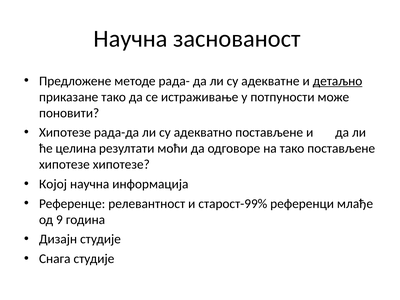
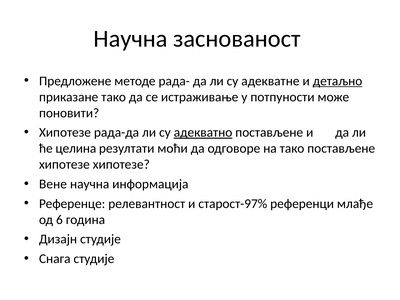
адекватно underline: none -> present (203, 132)
Којој: Којој -> Вене (53, 184)
старост-99%: старост-99% -> старост-97% (233, 204)
9: 9 -> 6 (59, 220)
